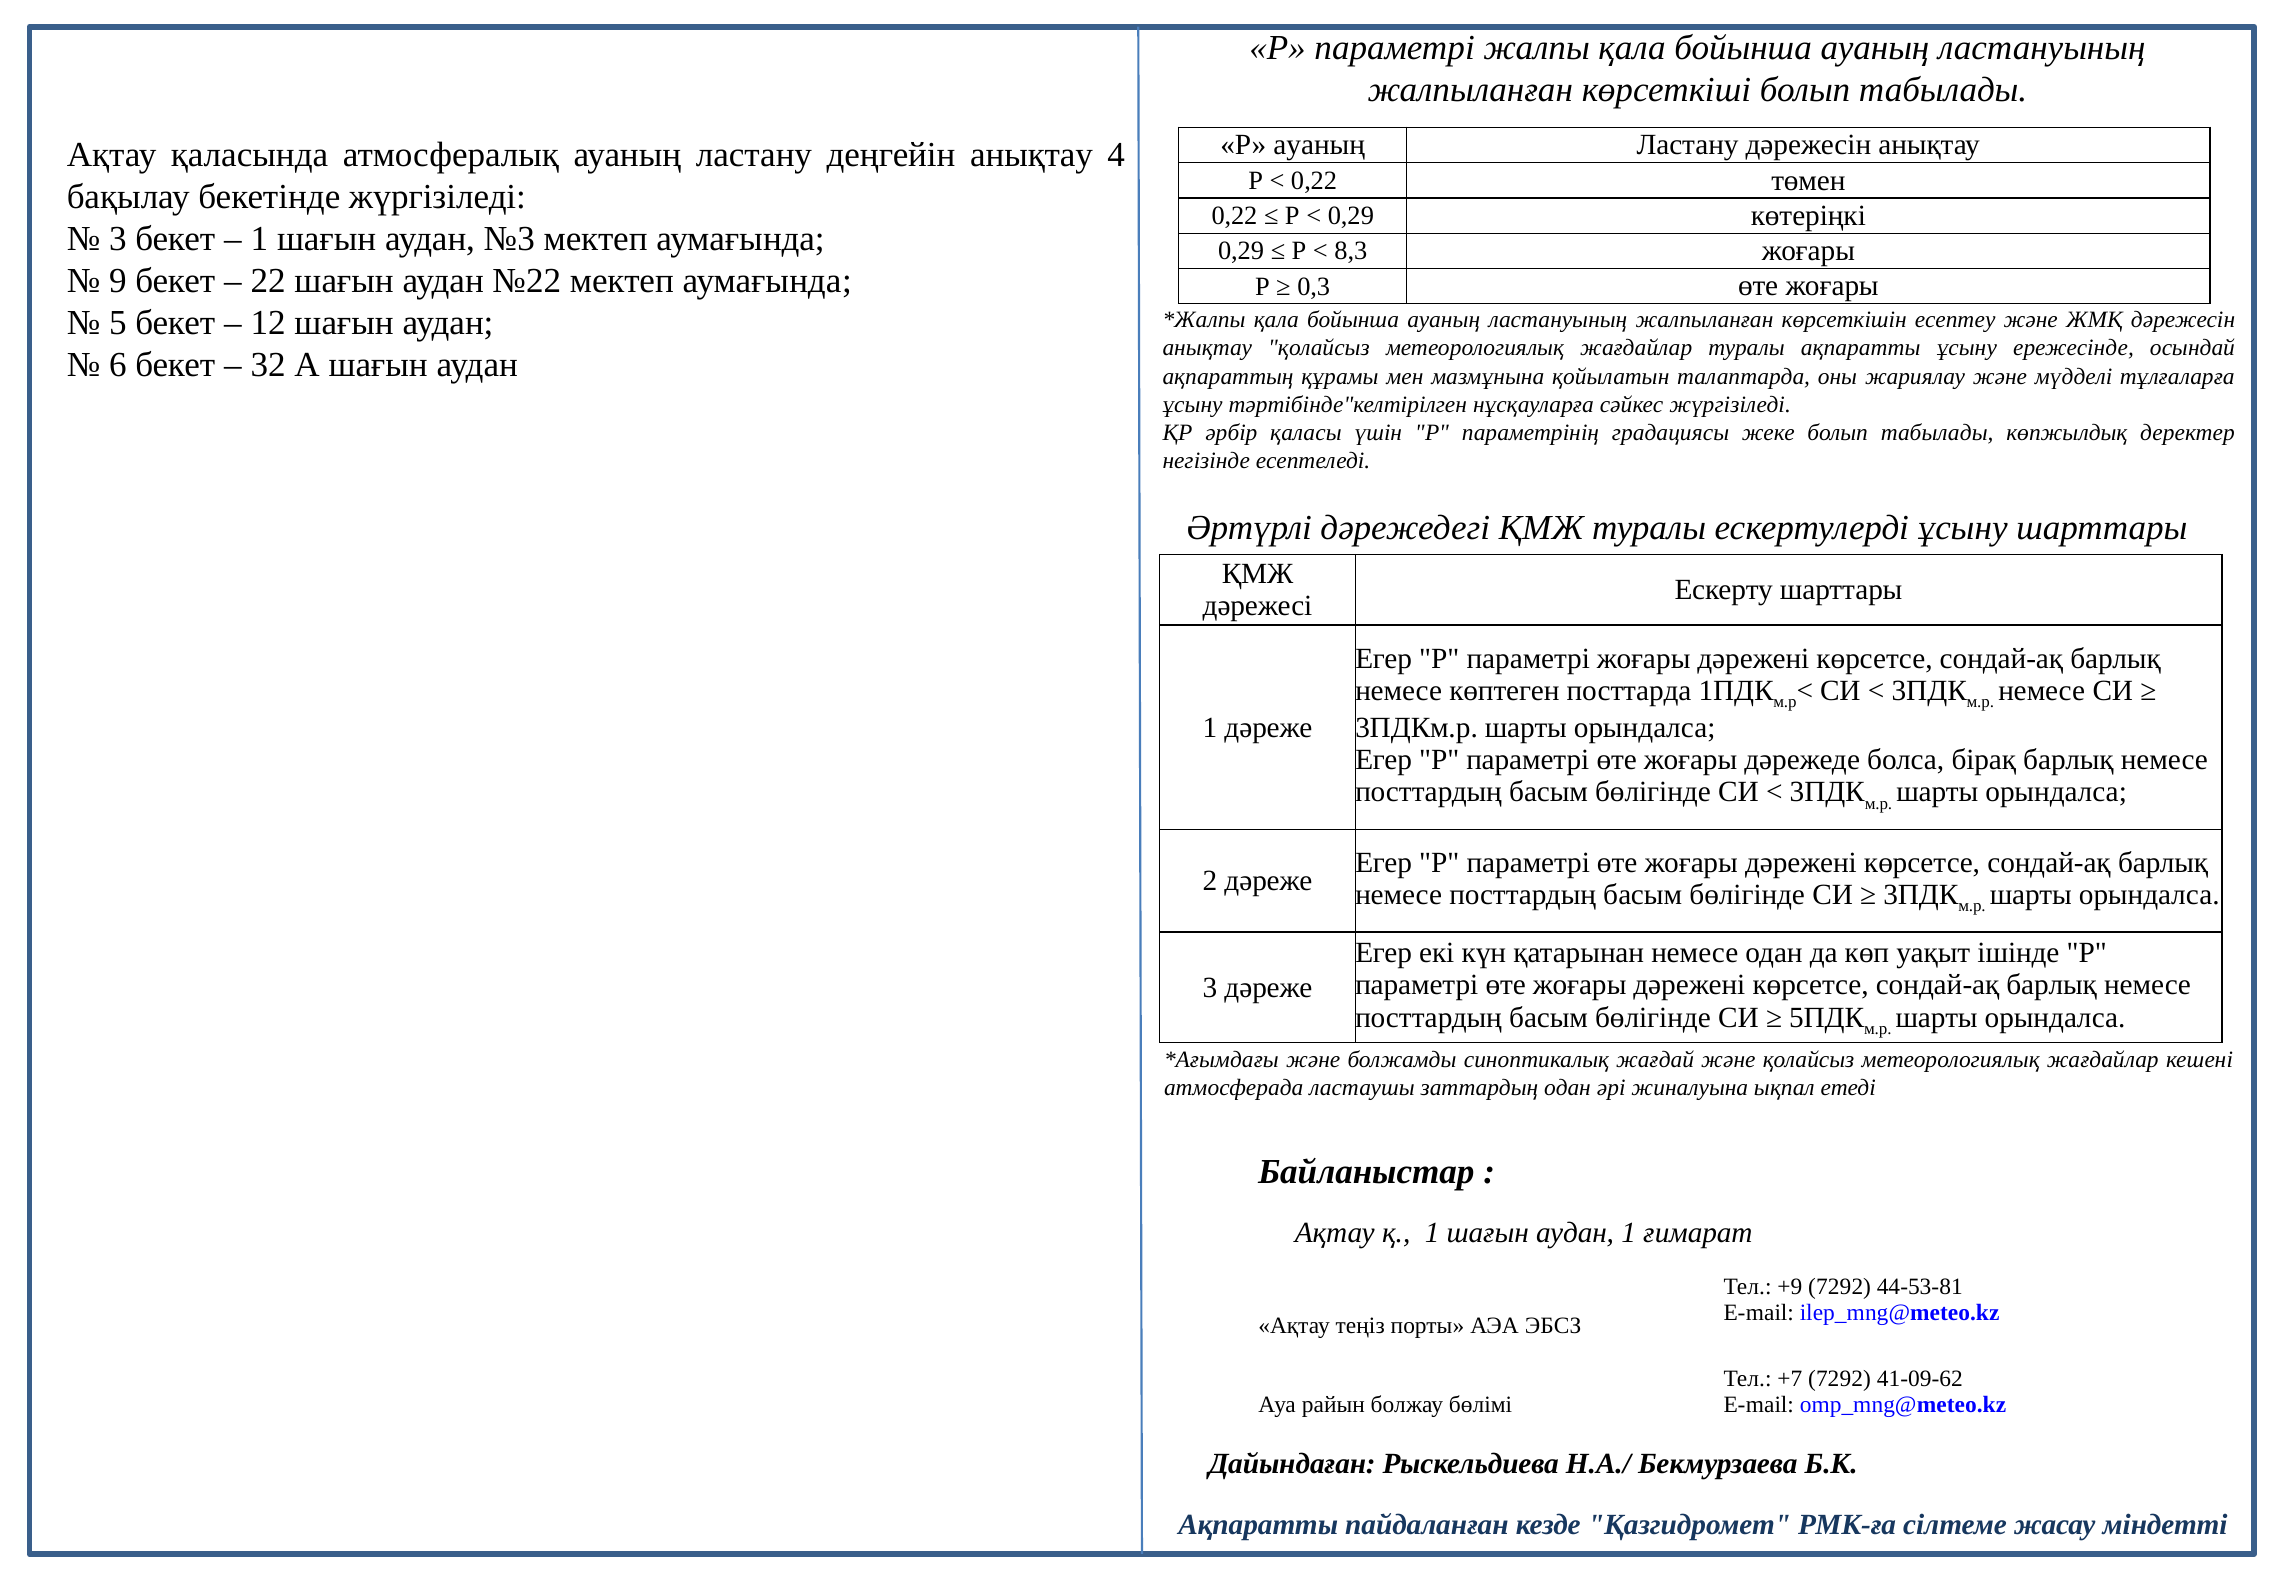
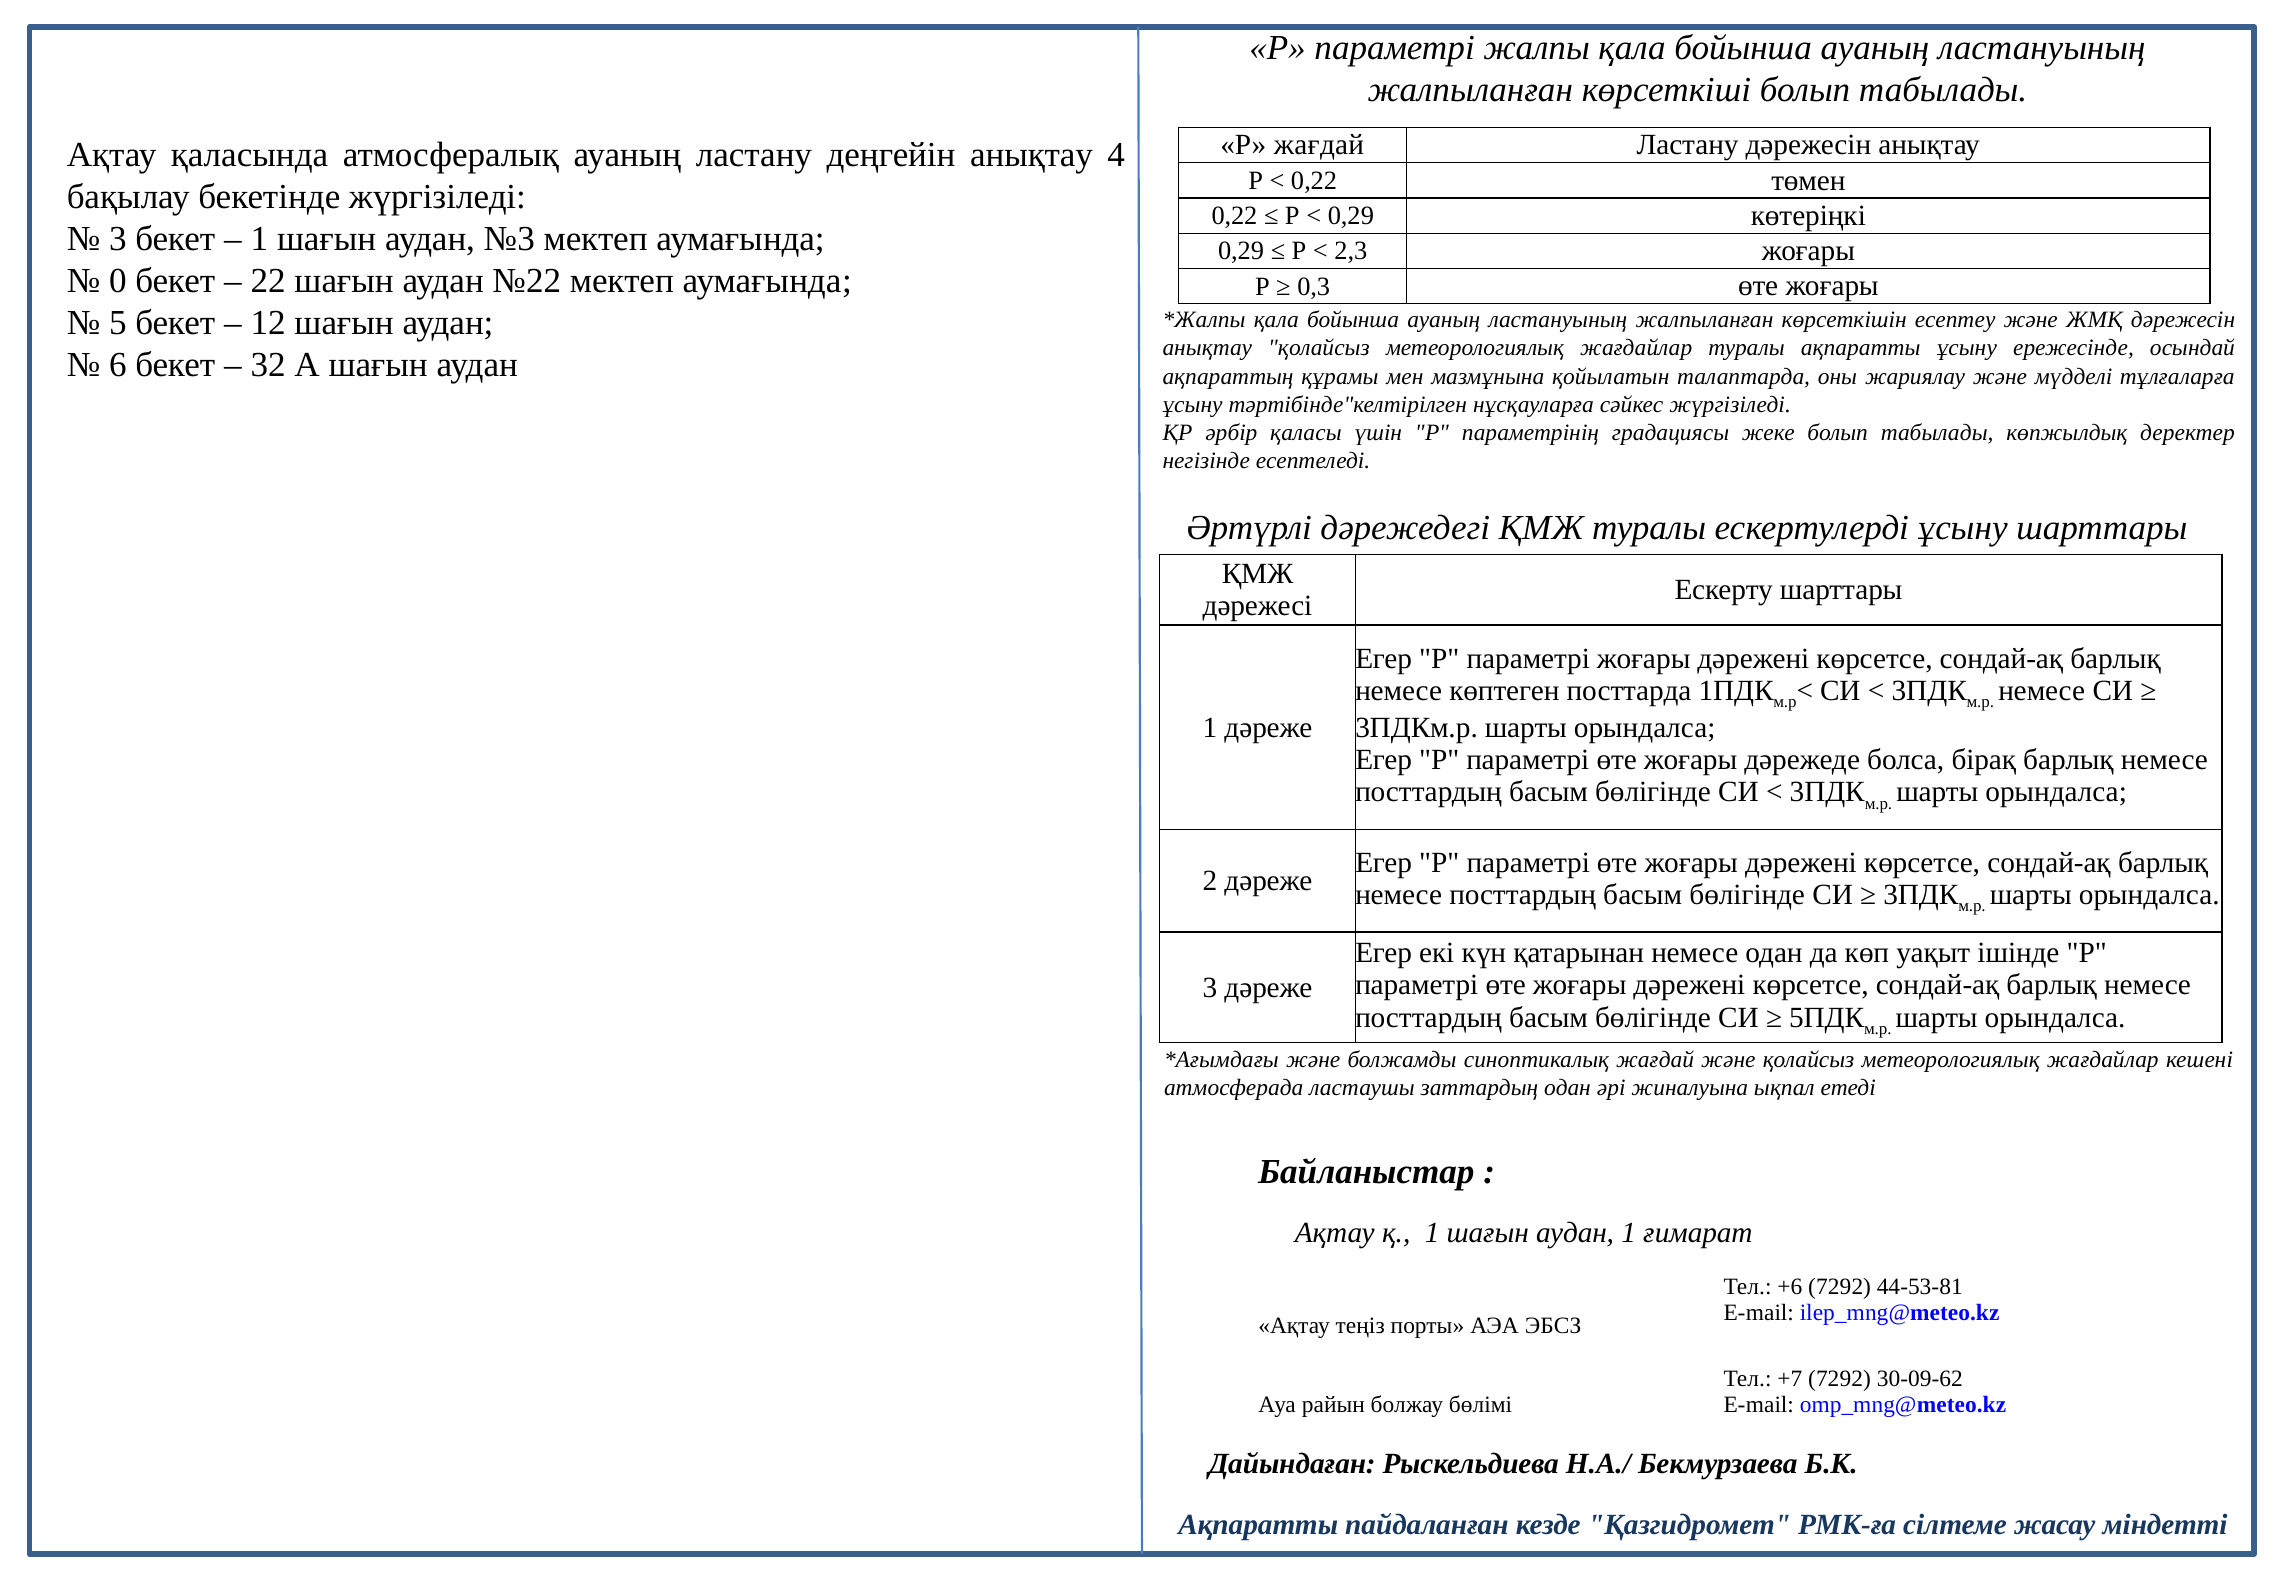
Р ауаның: ауаның -> жағдай (1319, 145)
8,3: 8,3 -> 2,3 (1351, 251)
9: 9 -> 0 (118, 281)
+9: +9 -> +6 (1790, 1287)
41-09-62: 41-09-62 -> 30-09-62 (1920, 1379)
